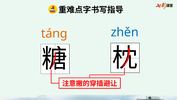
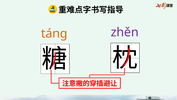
zhěn colour: blue -> purple (125, 32)
